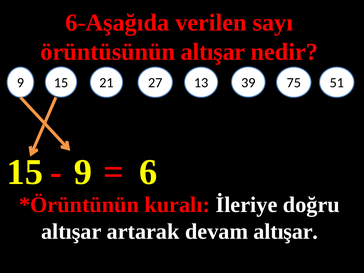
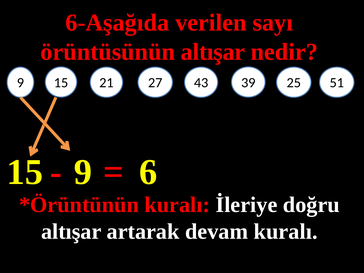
13: 13 -> 43 (201, 83)
75: 75 -> 25 (294, 83)
devam altışar: altışar -> kuralı (286, 231)
